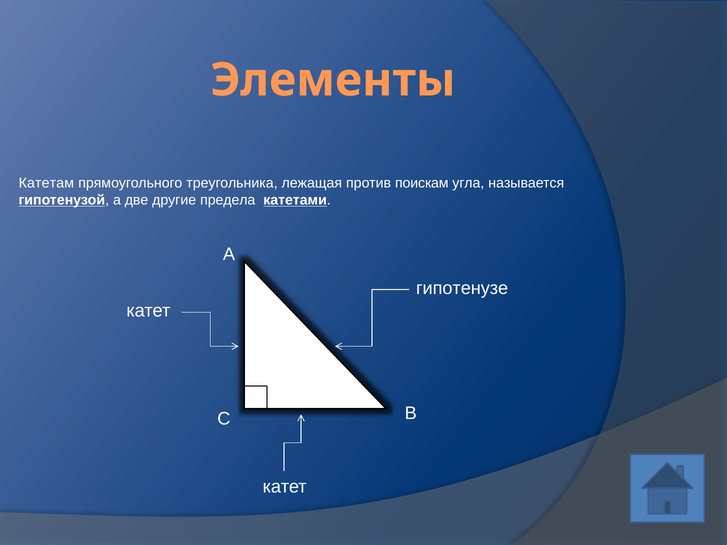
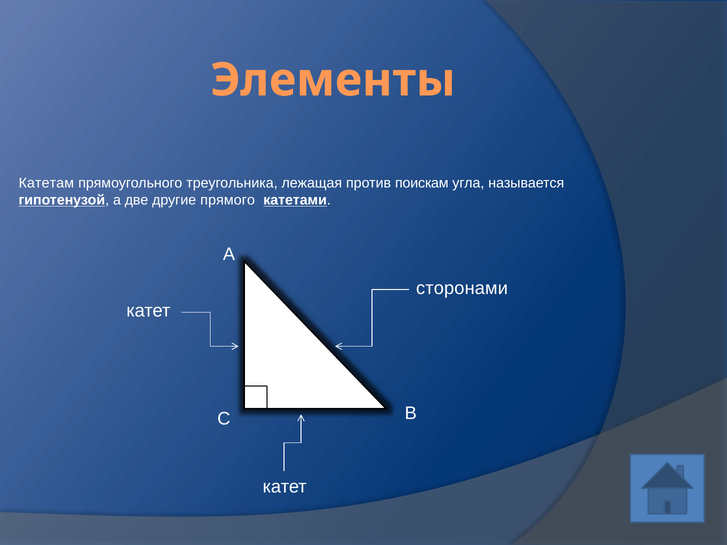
предела: предела -> прямого (228, 200)
гипотенузе: гипотенузе -> сторонами (462, 288)
